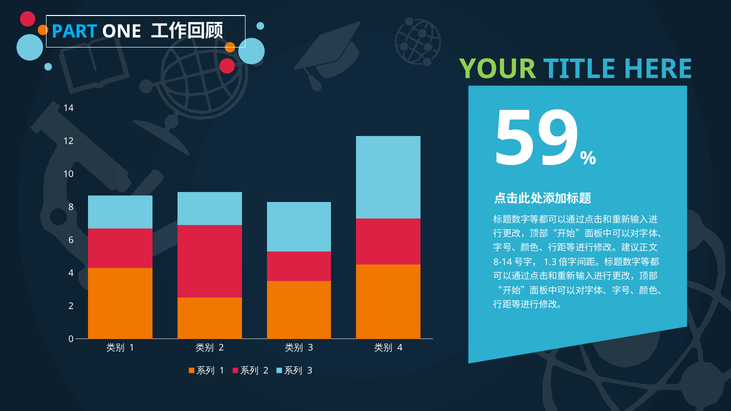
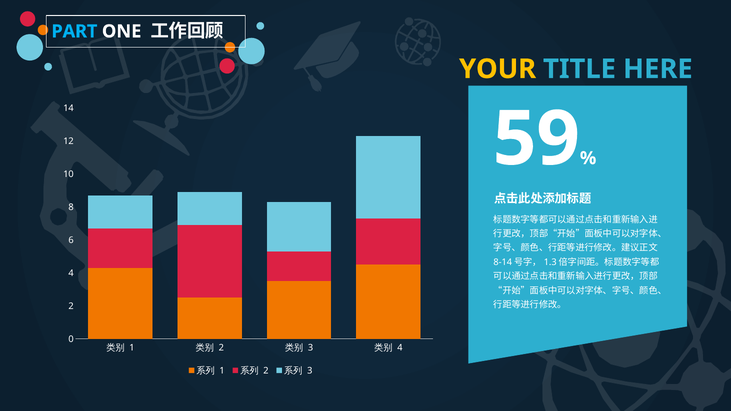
YOUR colour: light green -> yellow (498, 69)
